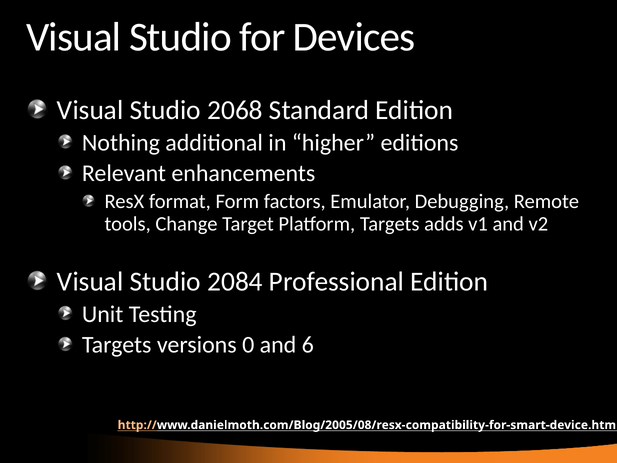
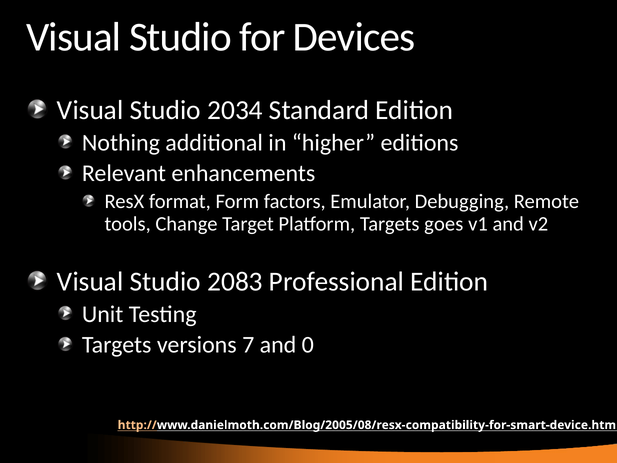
2068: 2068 -> 2034 (235, 110)
adds: adds -> goes (444, 224)
2084: 2084 -> 2083 (235, 281)
0: 0 -> 7 (248, 345)
6: 6 -> 0 (308, 345)
